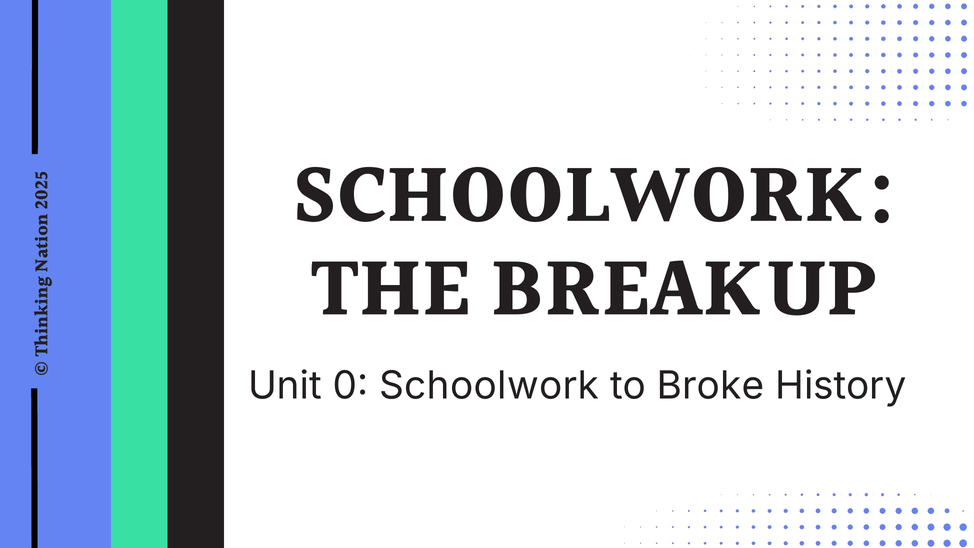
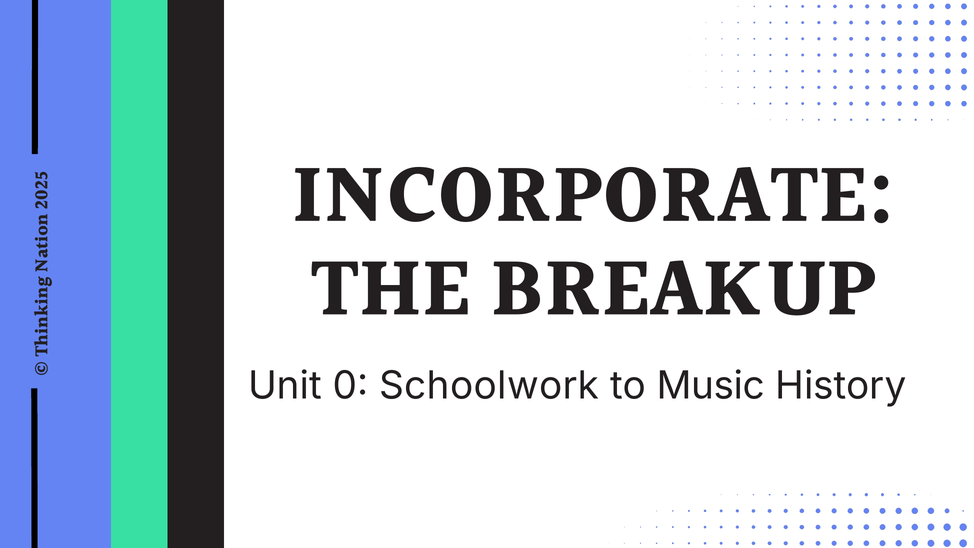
SCHOOLWORK: SCHOOLWORK -> INCORPORATE (594, 198)
Broke: Broke -> Music (711, 386)
